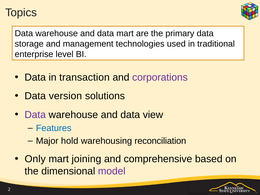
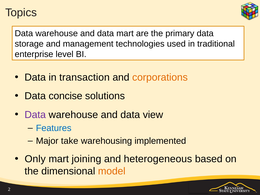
corporations colour: purple -> orange (160, 77)
version: version -> concise (66, 96)
hold: hold -> take (70, 141)
reconciliation: reconciliation -> implemented (160, 141)
comprehensive: comprehensive -> heterogeneous (158, 159)
model colour: purple -> orange (112, 171)
